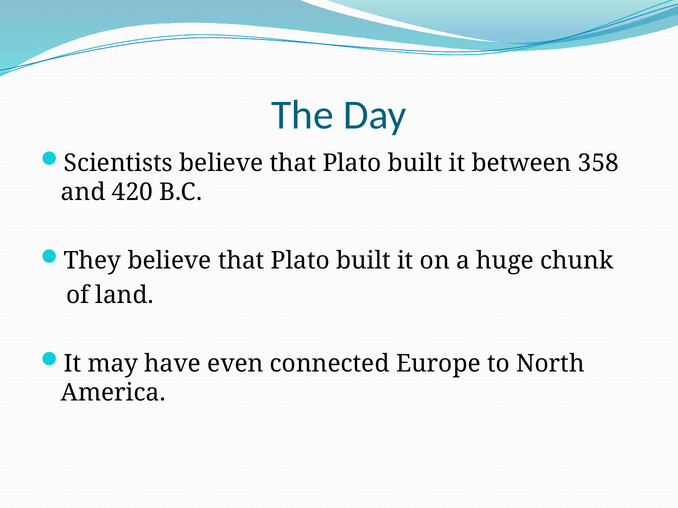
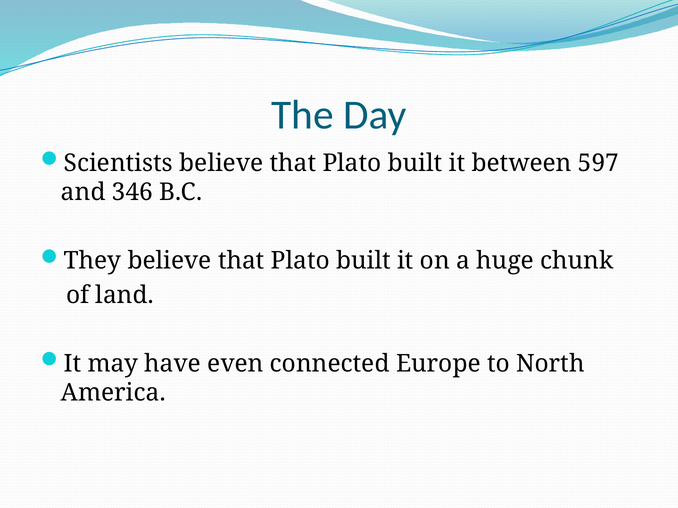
358: 358 -> 597 (599, 163)
420: 420 -> 346 (132, 193)
